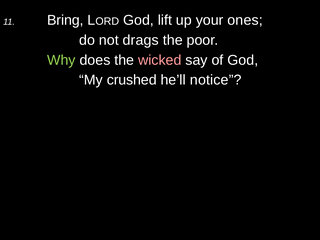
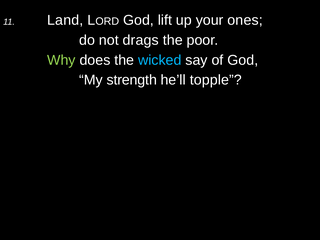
Bring: Bring -> Land (65, 20)
wicked colour: pink -> light blue (160, 60)
crushed: crushed -> strength (132, 80)
notice: notice -> topple (216, 80)
